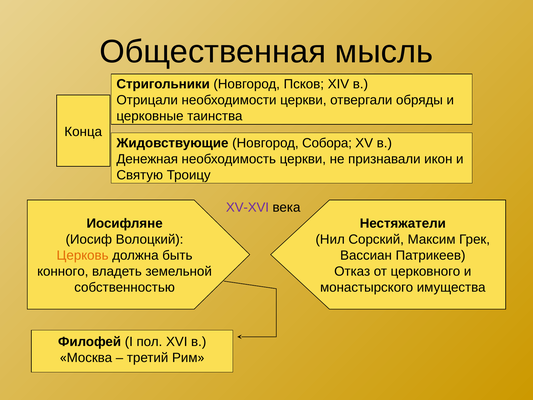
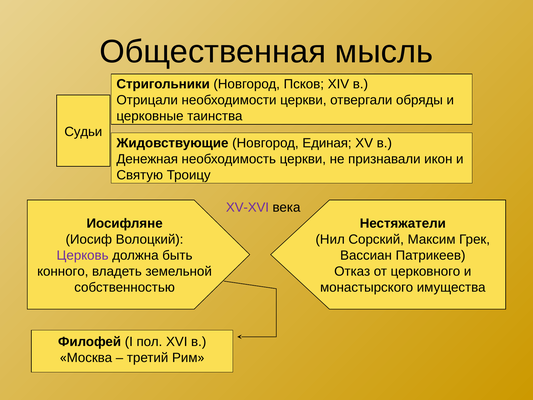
Конца: Конца -> Судьи (83, 132)
Собора: Собора -> Единая (327, 143)
Церковь colour: orange -> purple (83, 255)
